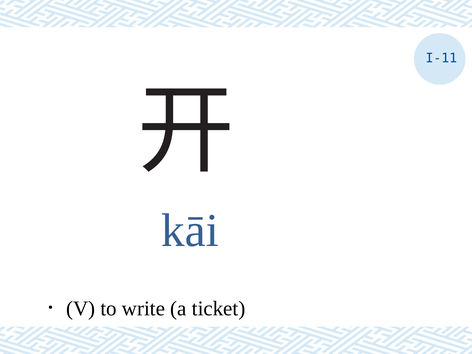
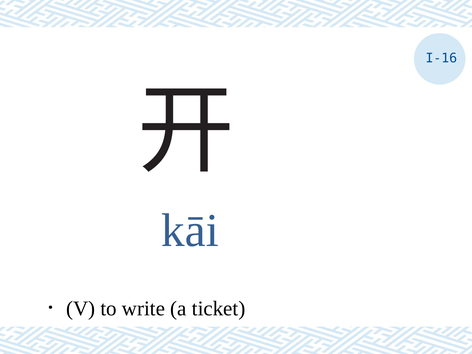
I-11: I-11 -> I-16 (441, 58)
